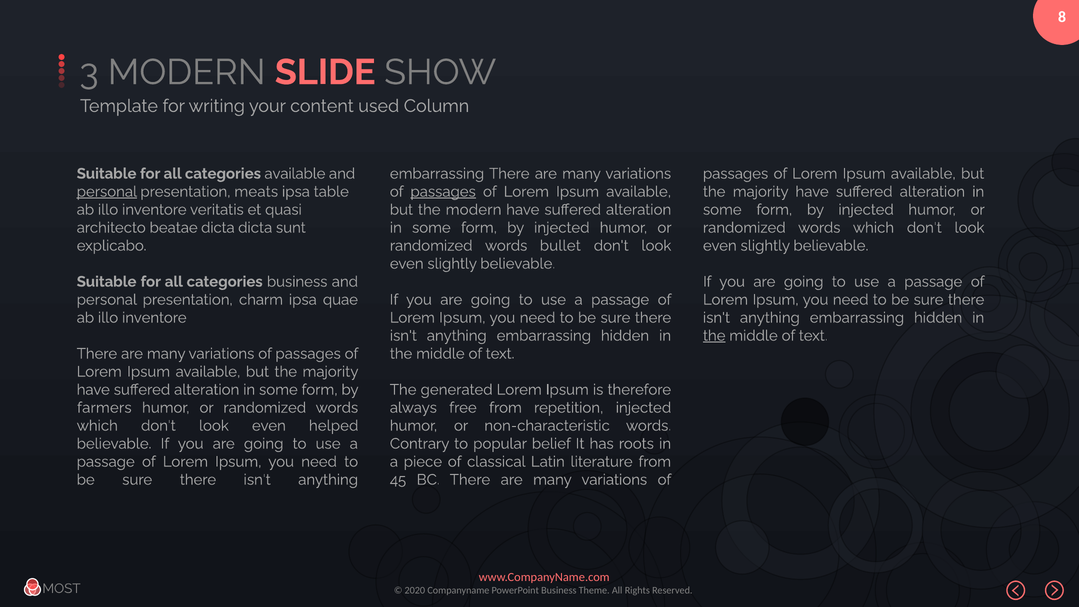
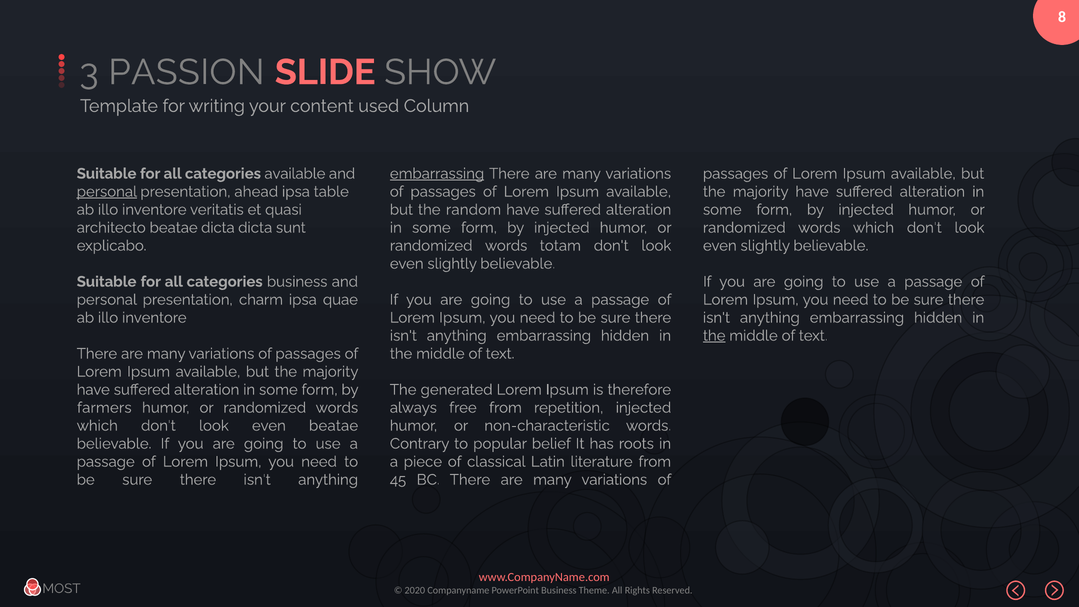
3 MODERN: MODERN -> PASSION (186, 72)
embarrassing underline: none -> present (437, 174)
meats: meats -> ahead (256, 192)
passages underline: present -> none (443, 192)
the modern: modern -> random (474, 210)
bullet: bullet -> totam (560, 246)
even helped: helped -> beatae (334, 426)
